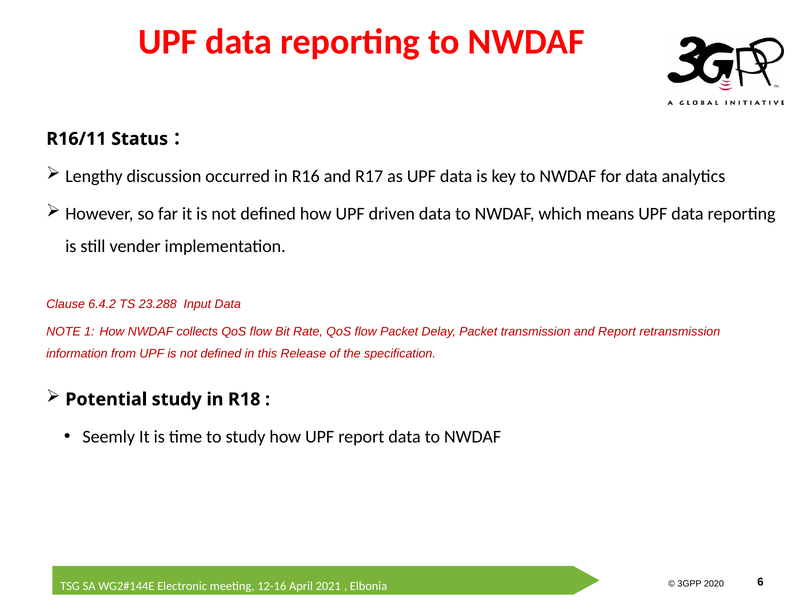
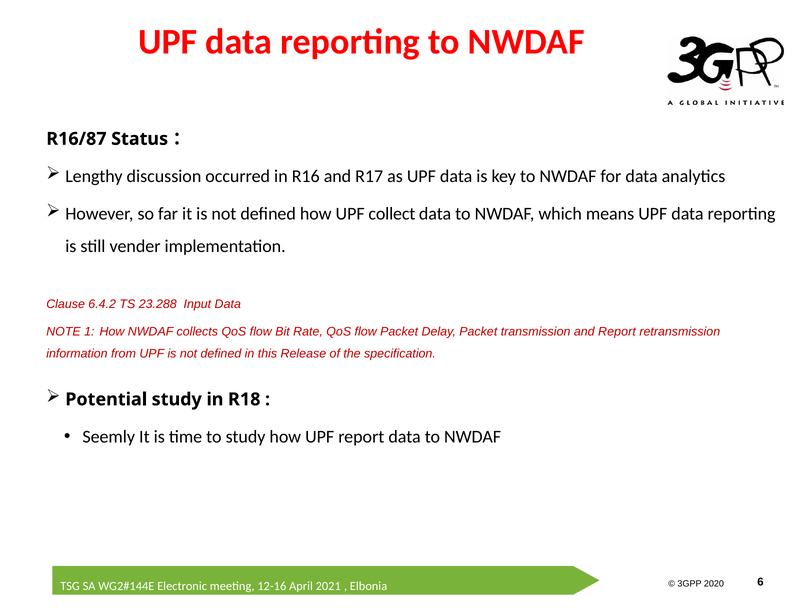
R16/11: R16/11 -> R16/87 (76, 139)
driven: driven -> collect (392, 214)
